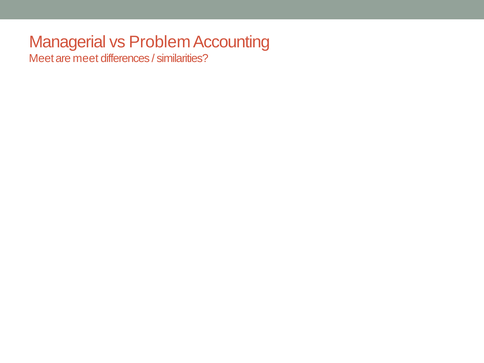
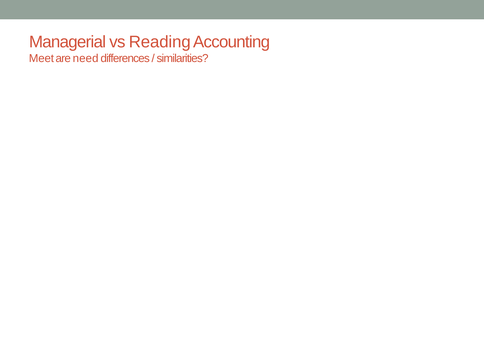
Problem: Problem -> Reading (160, 42)
are meet: meet -> need (86, 58)
